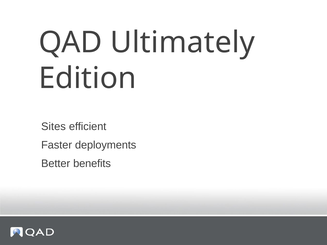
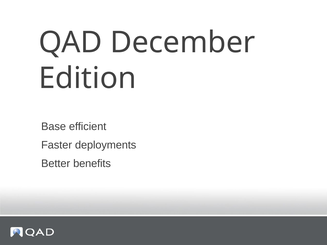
Ultimately: Ultimately -> December (183, 42)
Sites: Sites -> Base (54, 127)
